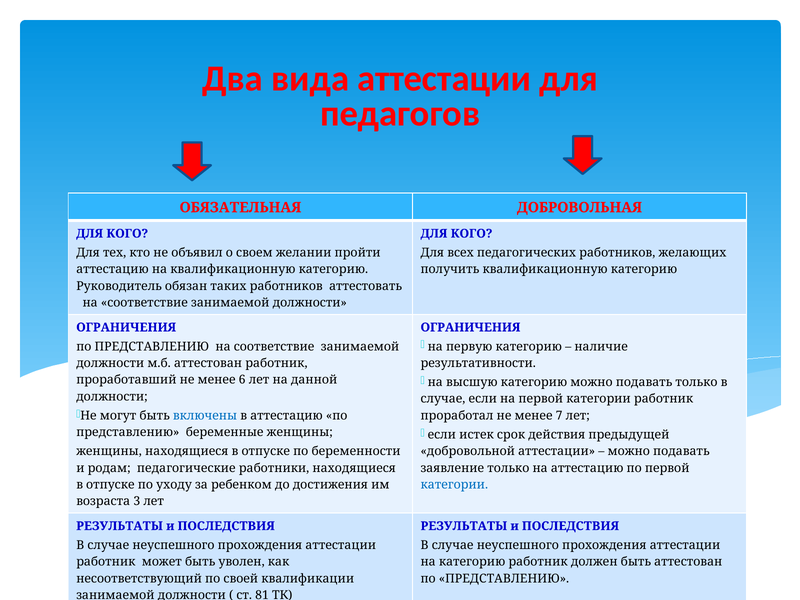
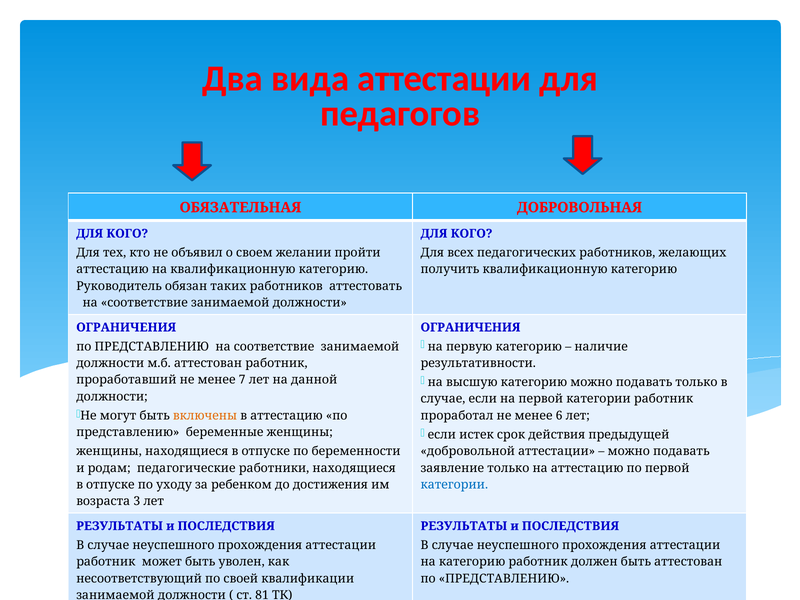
6: 6 -> 7 (242, 380)
включены colour: blue -> orange (205, 416)
7: 7 -> 6 (559, 416)
